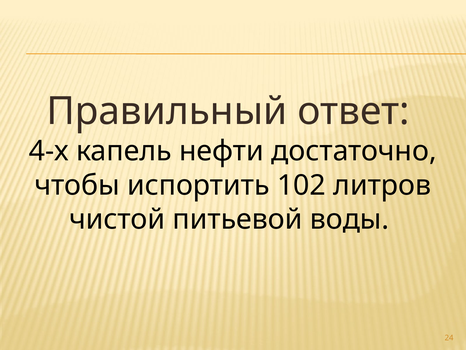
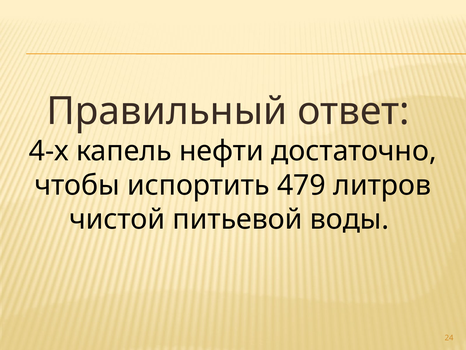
102: 102 -> 479 (301, 185)
